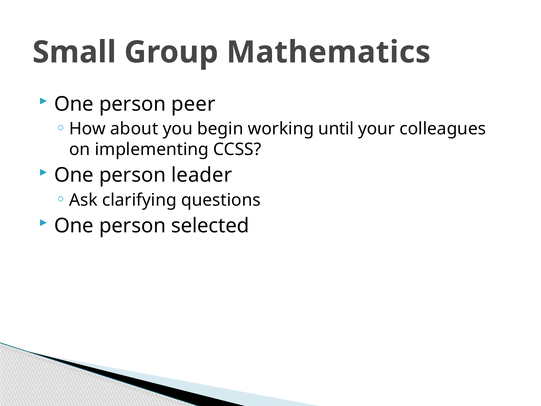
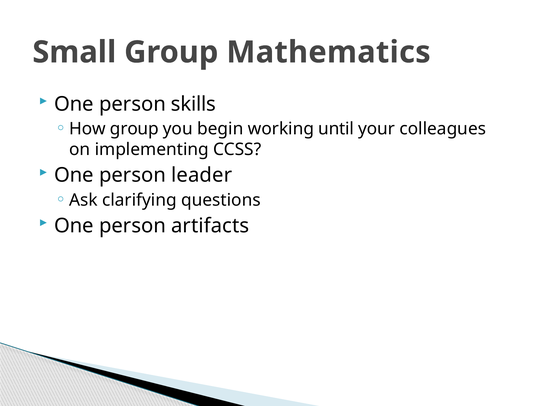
peer: peer -> skills (193, 104)
How about: about -> group (134, 129)
selected: selected -> artifacts (210, 226)
